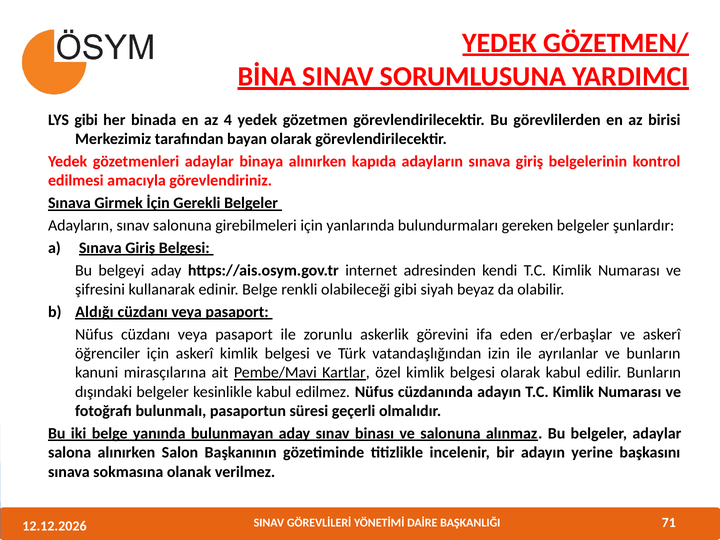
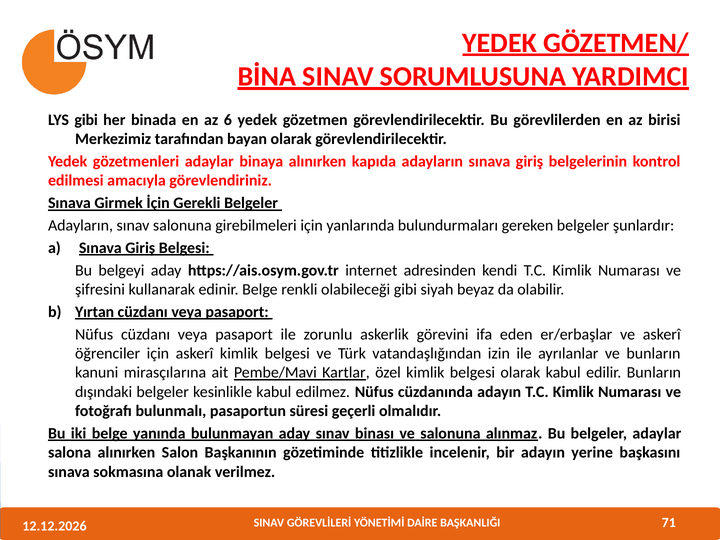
4: 4 -> 6 (228, 120)
Aldığı: Aldığı -> Yırtan (95, 312)
